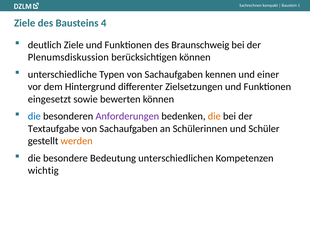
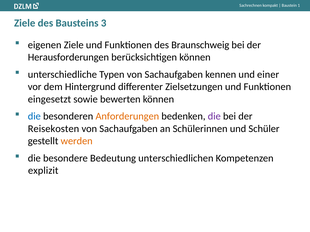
4: 4 -> 3 (104, 23)
deutlich: deutlich -> eigenen (45, 45)
Plenumsdiskussion: Plenumsdiskussion -> Herausforderungen (68, 57)
Anforderungen colour: purple -> orange (127, 117)
die colour: orange -> purple (214, 117)
Textaufgabe: Textaufgabe -> Reisekosten (53, 129)
wichtig: wichtig -> explizit (43, 171)
